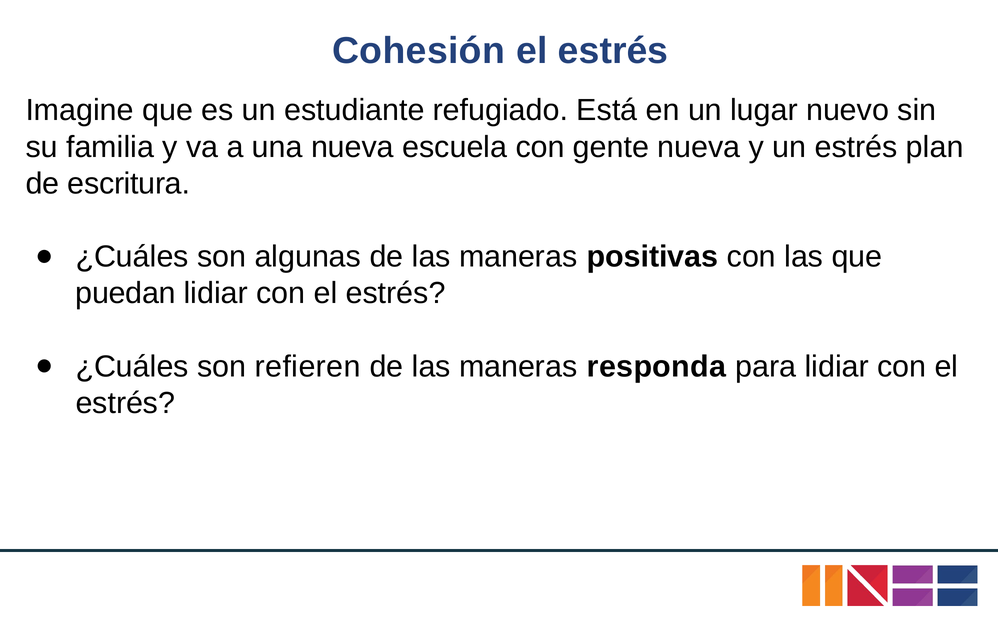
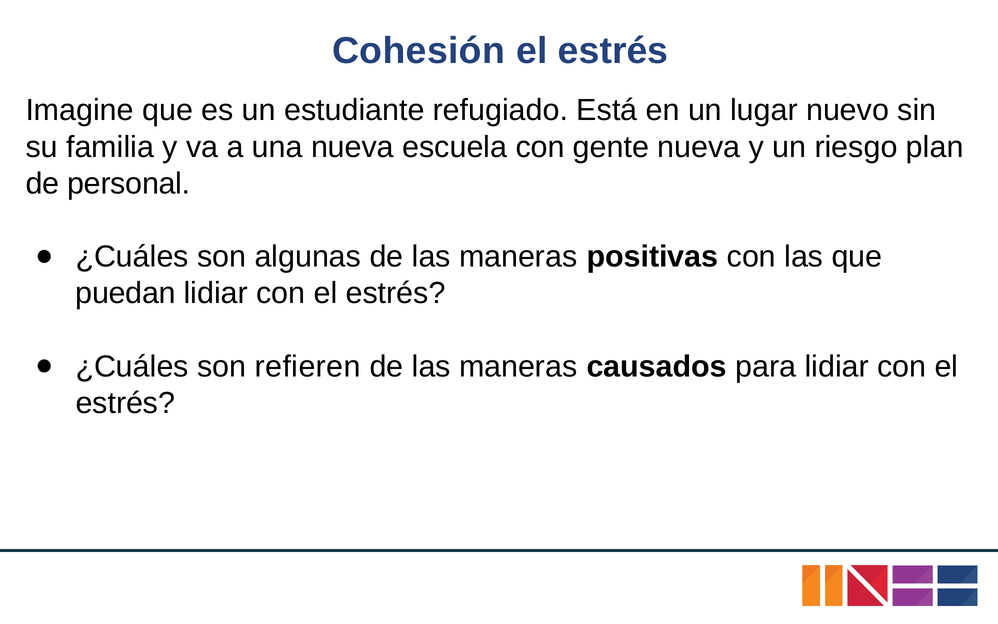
un estrés: estrés -> riesgo (856, 147)
escritura: escritura -> personal (129, 183)
responda: responda -> causados (657, 366)
